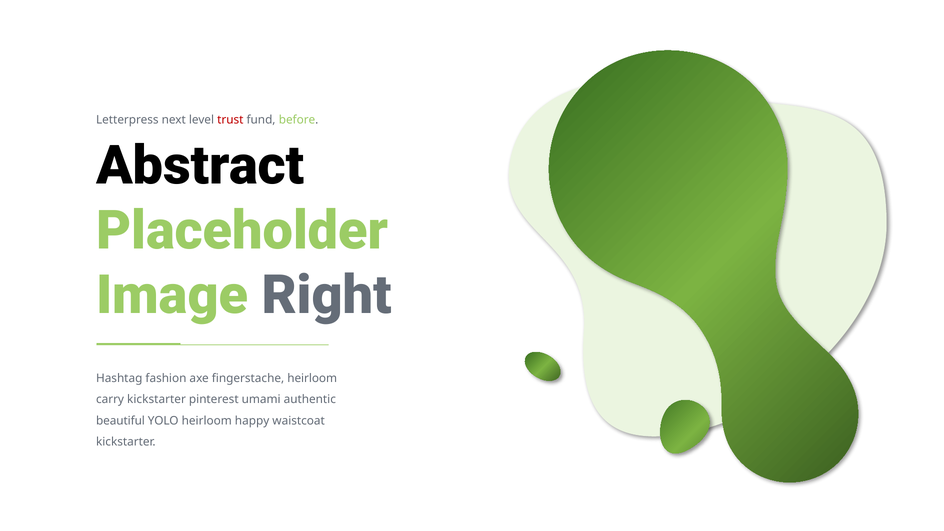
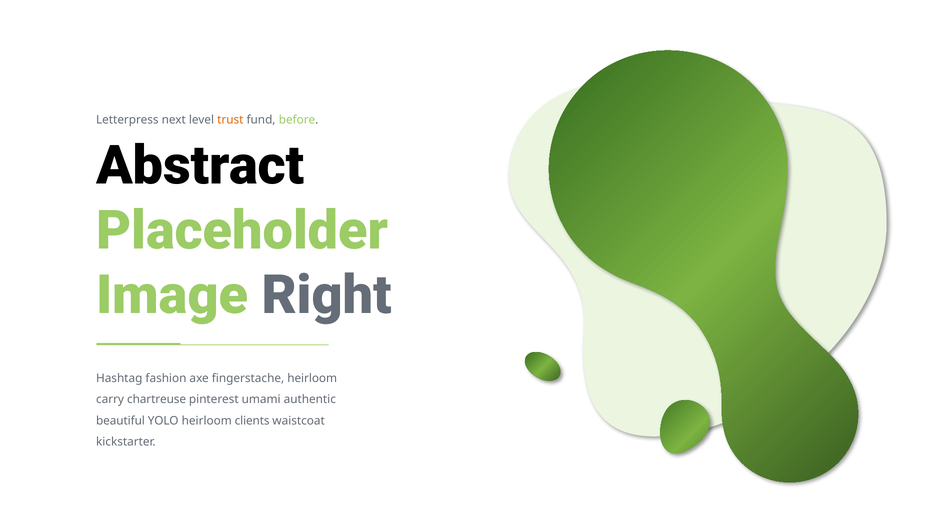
trust colour: red -> orange (230, 120)
carry kickstarter: kickstarter -> chartreuse (157, 399)
happy: happy -> clients (252, 421)
